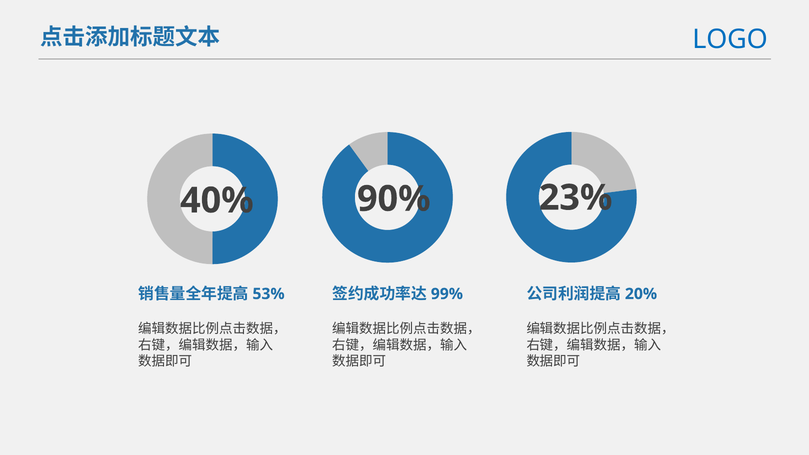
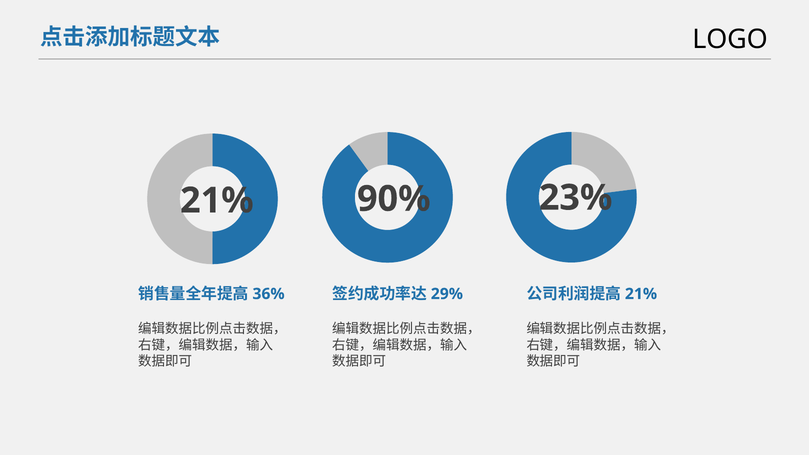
LOGO colour: blue -> black (730, 39)
40%: 40% -> 21% (217, 201)
53%: 53% -> 36% (269, 294)
99%: 99% -> 29% (447, 294)
20%: 20% -> 21% (641, 294)
